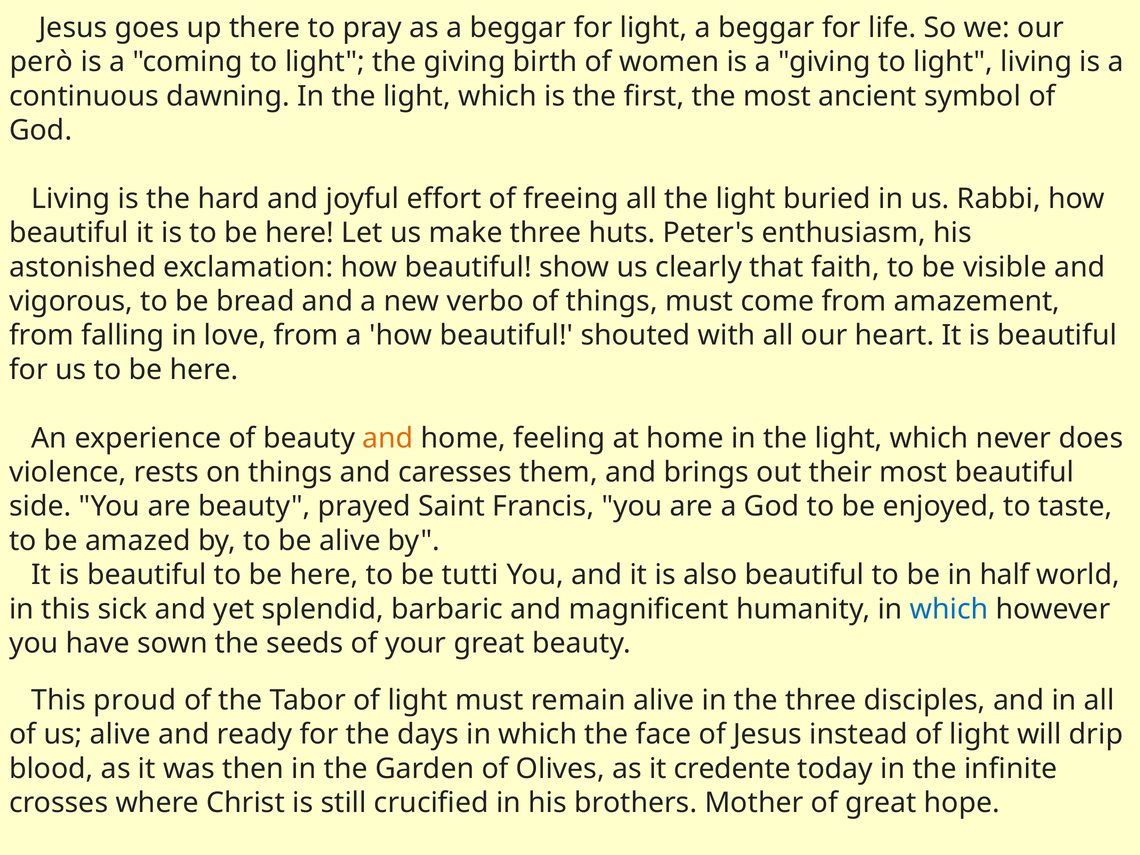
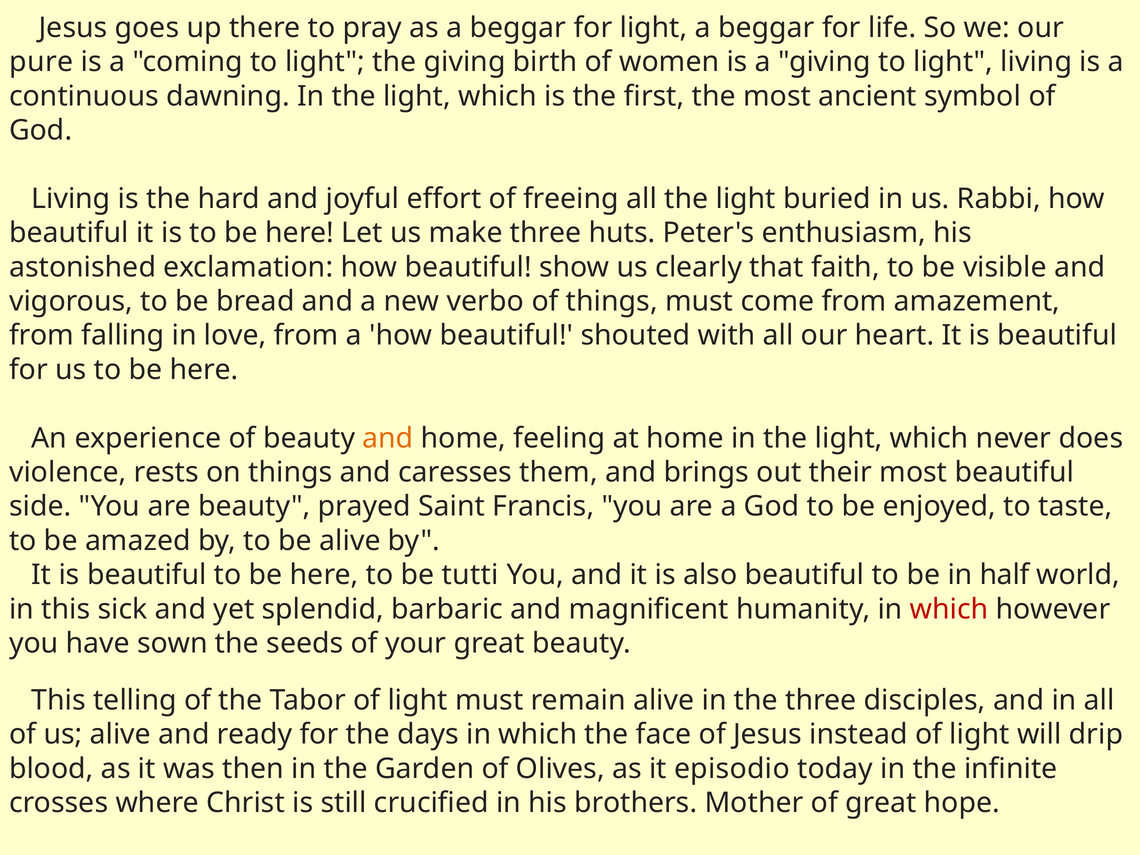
però: però -> pure (41, 62)
which colour: blue -> red (949, 609)
proud: proud -> telling (135, 700)
credente: credente -> episodio (732, 769)
